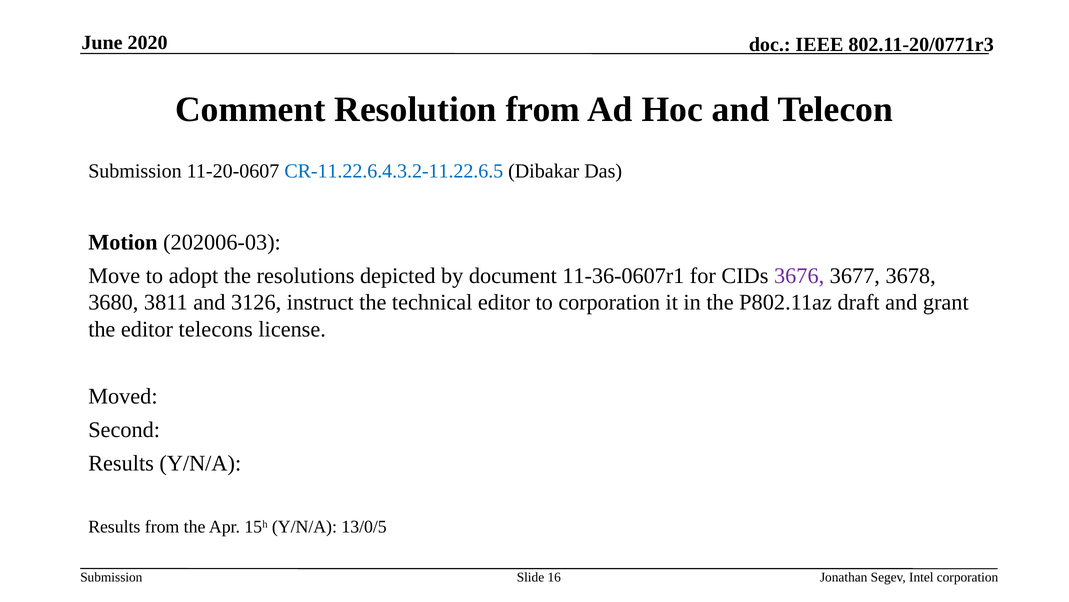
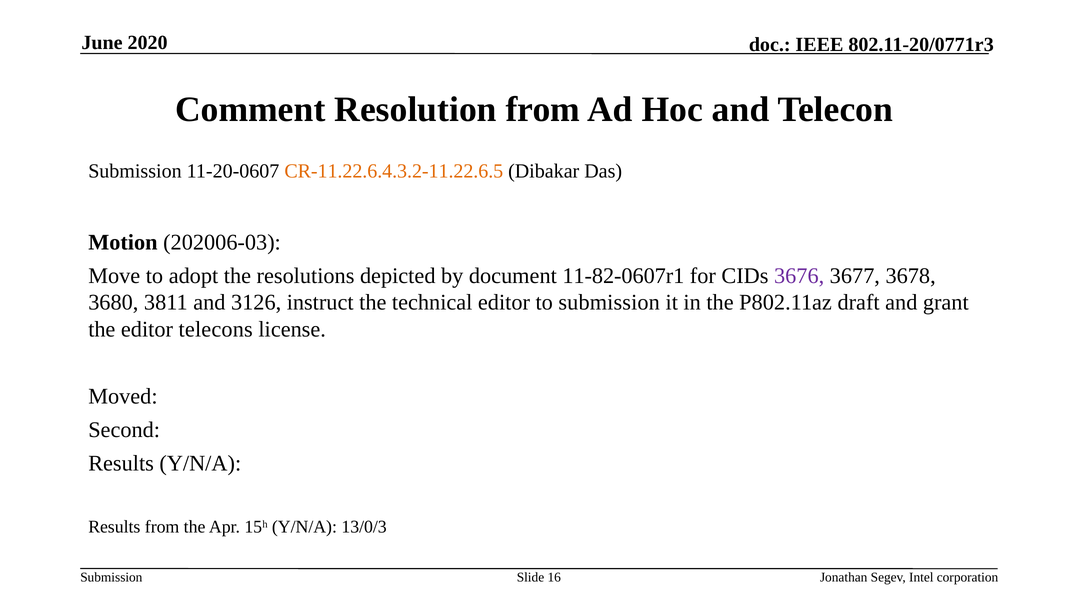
CR-11.22.6.4.3.2-11.22.6.5 colour: blue -> orange (394, 171)
11-36-0607r1: 11-36-0607r1 -> 11-82-0607r1 (623, 275)
to corporation: corporation -> submission (609, 302)
13/0/5: 13/0/5 -> 13/0/3 (364, 526)
